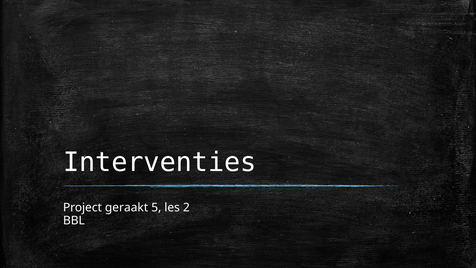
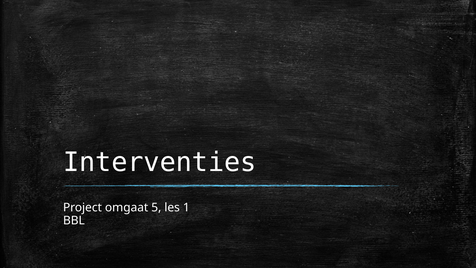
geraakt: geraakt -> omgaat (127, 208)
2: 2 -> 1 (186, 208)
